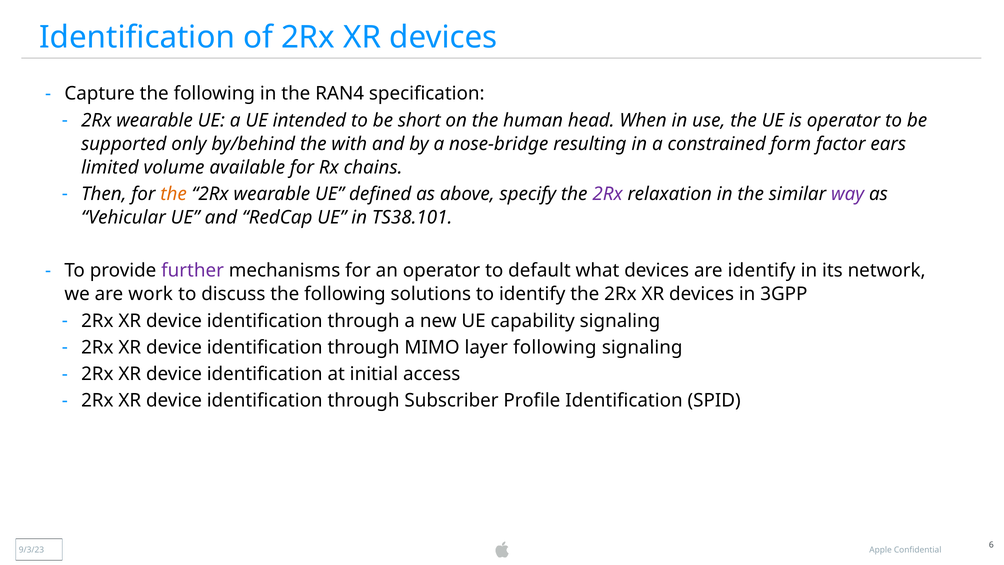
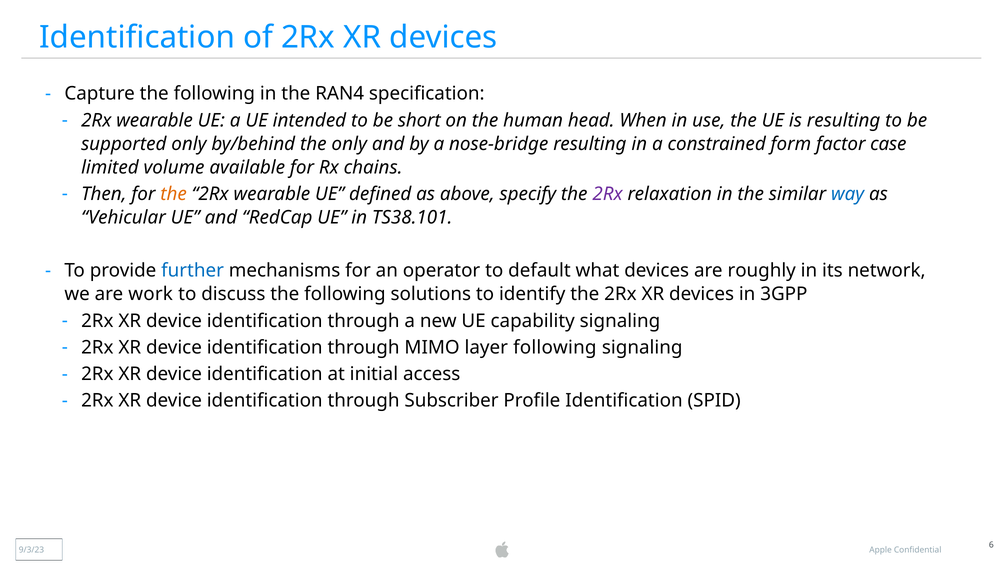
is operator: operator -> resulting (844, 120)
the with: with -> only (349, 144)
ears: ears -> case (888, 144)
way colour: purple -> blue (848, 194)
further colour: purple -> blue (193, 271)
are identify: identify -> roughly (762, 271)
